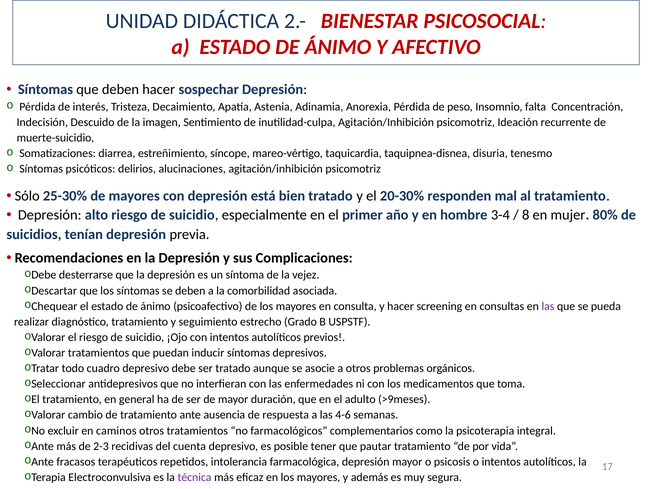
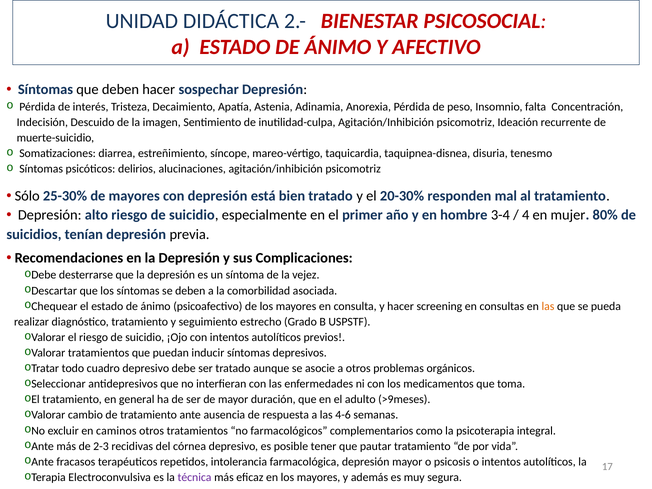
8: 8 -> 4 (526, 215)
las colour: purple -> orange (548, 306)
cuenta: cuenta -> córnea (190, 446)
